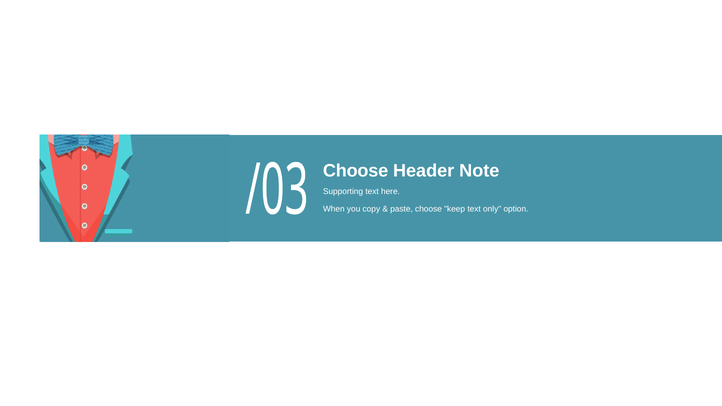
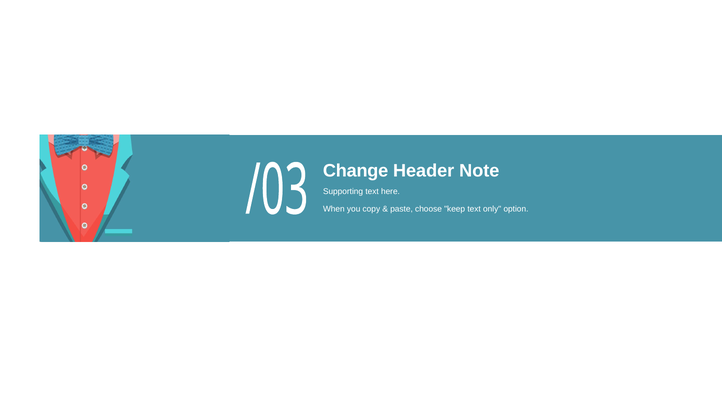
Choose: Choose -> Change (356, 171)
